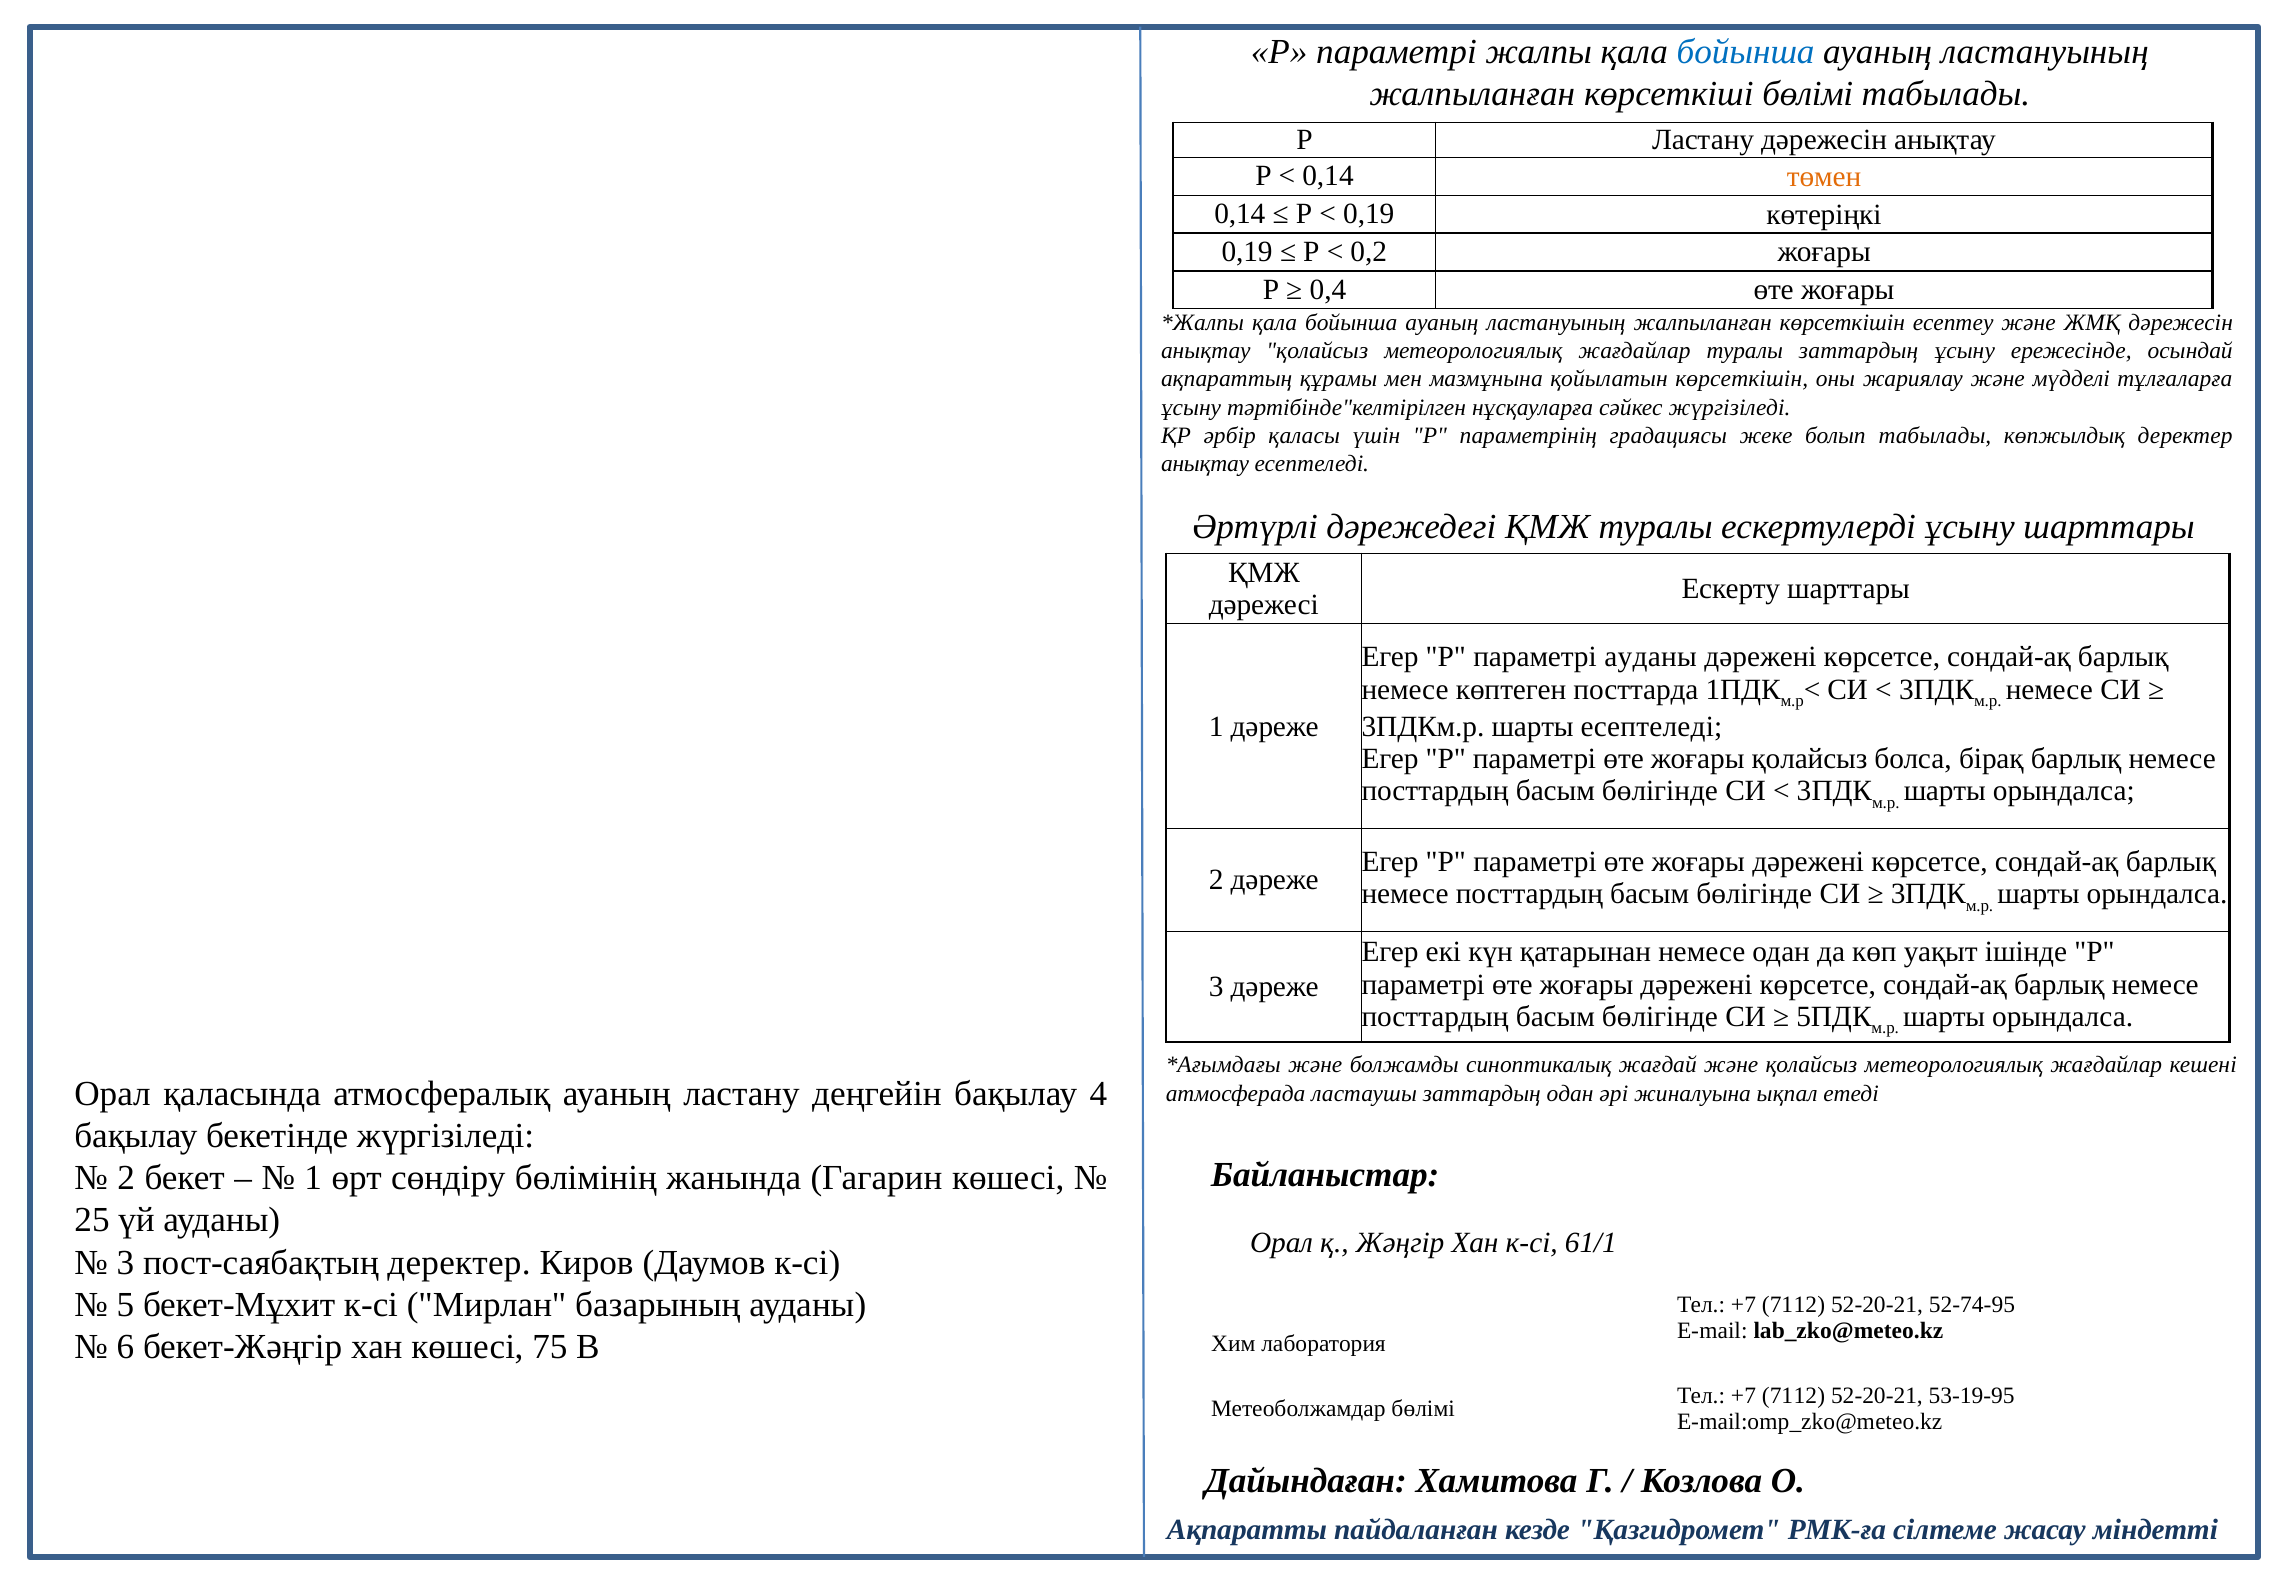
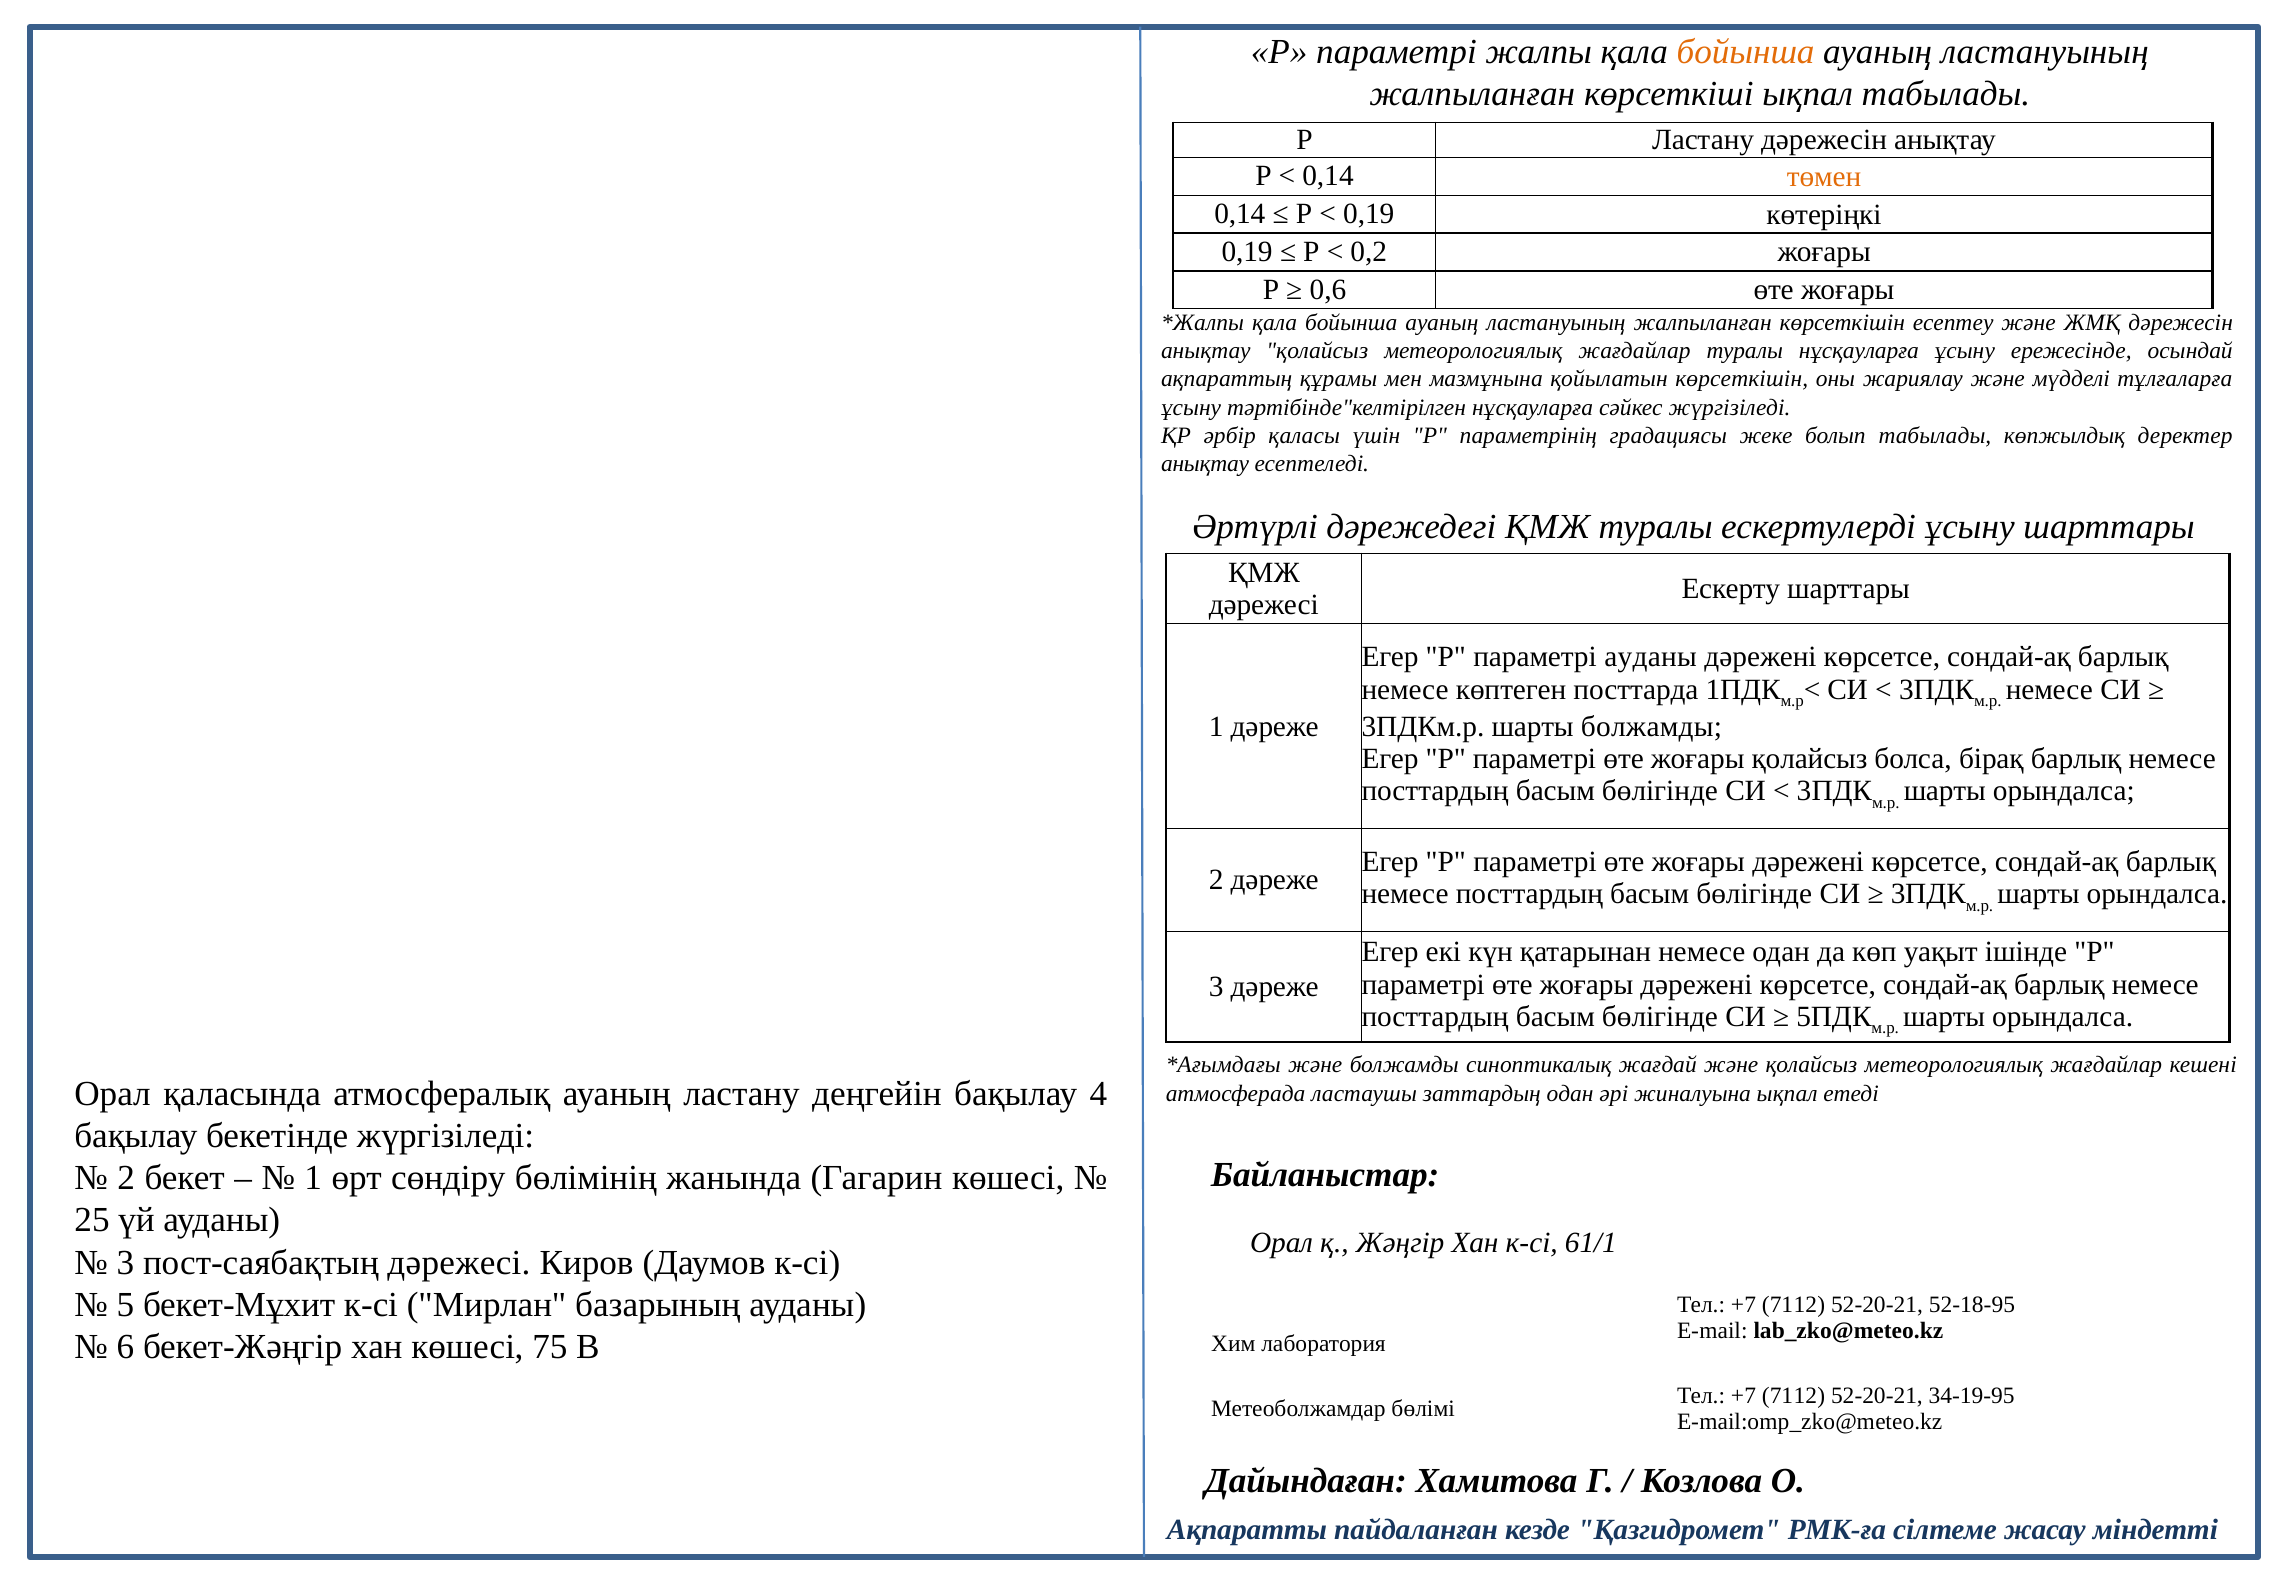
бойынша colour: blue -> orange (1746, 51)
көрсеткіші бөлімі: бөлімі -> ықпал (1808, 94)
0,4: 0,4 -> 0,6 (1328, 289)
туралы заттардың: заттардың -> нұсқауларға (1859, 351)
шарты есептеледі: есептеледі -> болжамды (1651, 726)
пост-саябақтың деректер: деректер -> дәрежесі (459, 1262)
52-74-95: 52-74-95 -> 52-18-95 (1972, 1305)
53-19-95: 53-19-95 -> 34-19-95 (1972, 1396)
